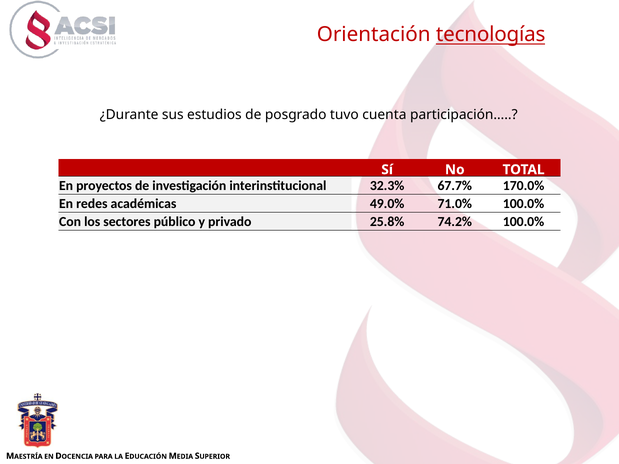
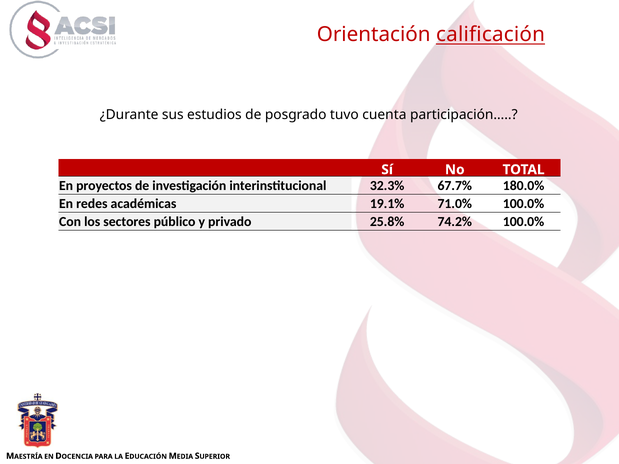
tecnologías: tecnologías -> calificación (491, 34)
170.0%: 170.0% -> 180.0% (524, 186)
49.0%: 49.0% -> 19.1% (387, 204)
